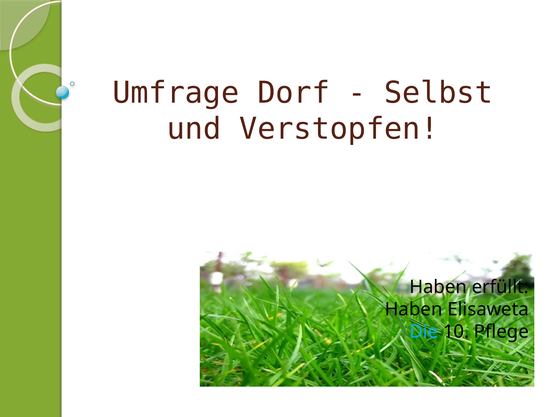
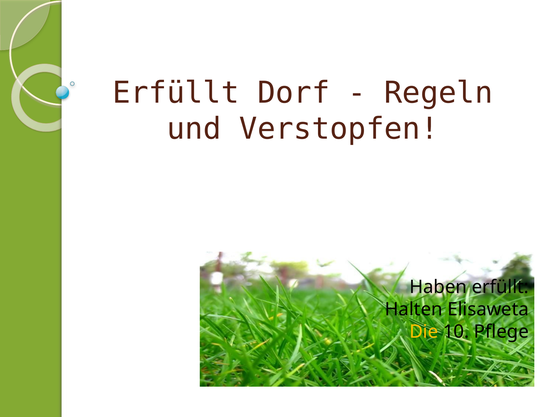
Umfrage: Umfrage -> Erfüllt (176, 93)
Selbst: Selbst -> Regeln (439, 93)
Haben: Haben -> Halten (414, 309)
Die colour: light blue -> yellow (424, 332)
